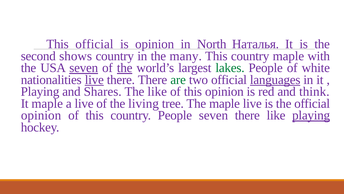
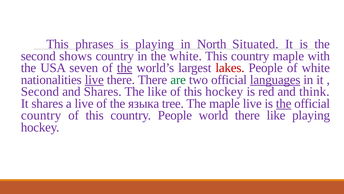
This official: official -> phrases (94, 44)
is opinion: opinion -> playing (155, 44)
Наталья: Наталья -> Situated (255, 44)
the many: many -> white (186, 56)
seven underline: present -> none (84, 68)
lakes colour: green -> red (230, 68)
Playing: Playing -> Second (40, 91)
this opinion: opinion -> hockey (224, 91)
It maple: maple -> shares (47, 103)
living: living -> языка (144, 103)
the underline: none -> present (284, 103)
opinion: opinion -> country (41, 115)
People seven: seven -> world (213, 115)
playing underline: present -> none (311, 115)
